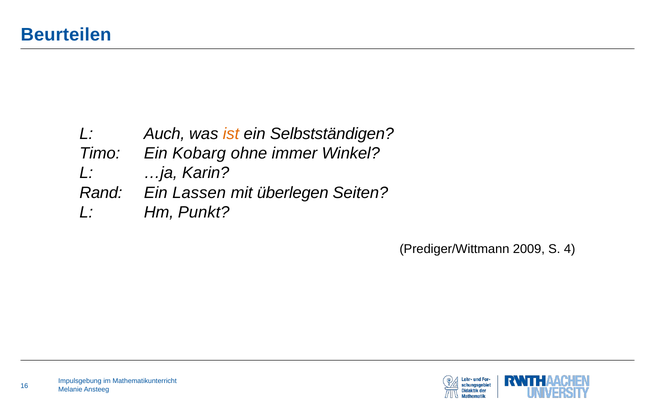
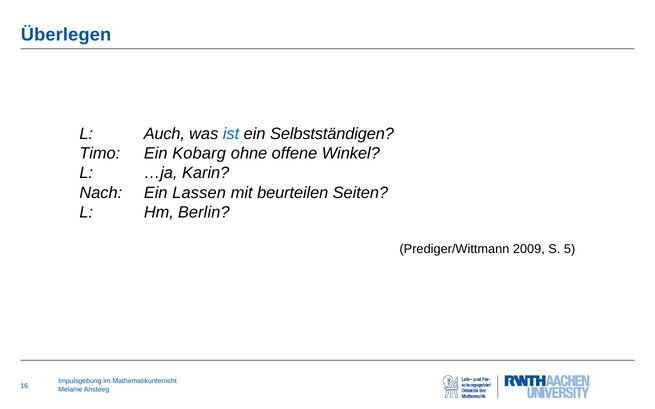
Beurteilen: Beurteilen -> Überlegen (66, 35)
ist colour: orange -> blue (231, 134)
immer: immer -> offene (295, 154)
Rand: Rand -> Nach (101, 193)
überlegen: überlegen -> beurteilen (293, 193)
Punkt: Punkt -> Berlin (204, 212)
4: 4 -> 5 (570, 249)
